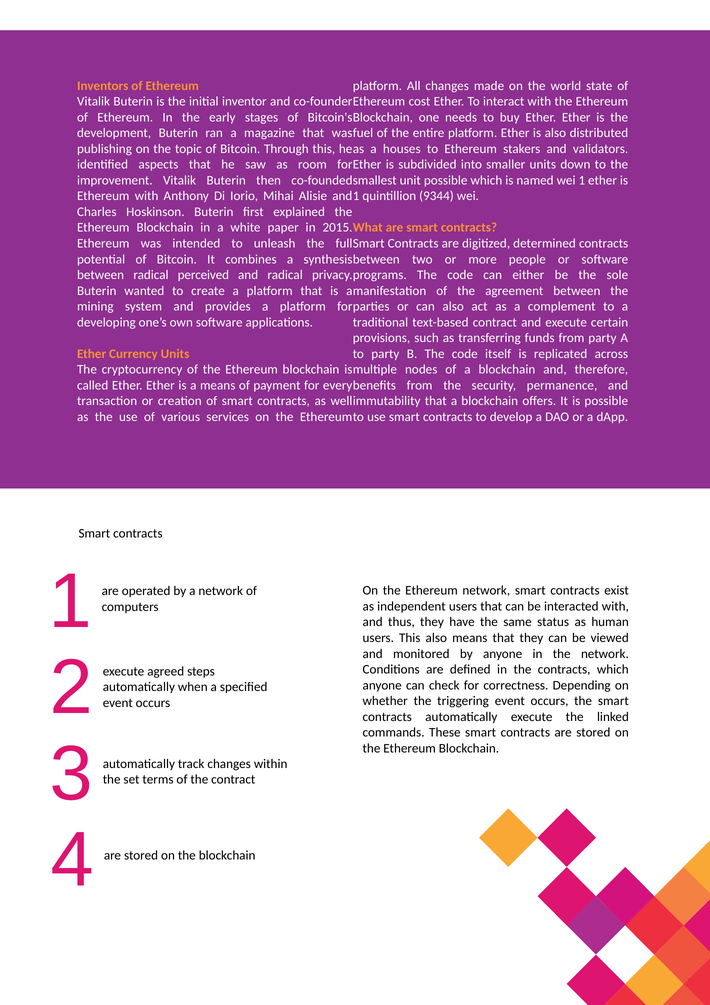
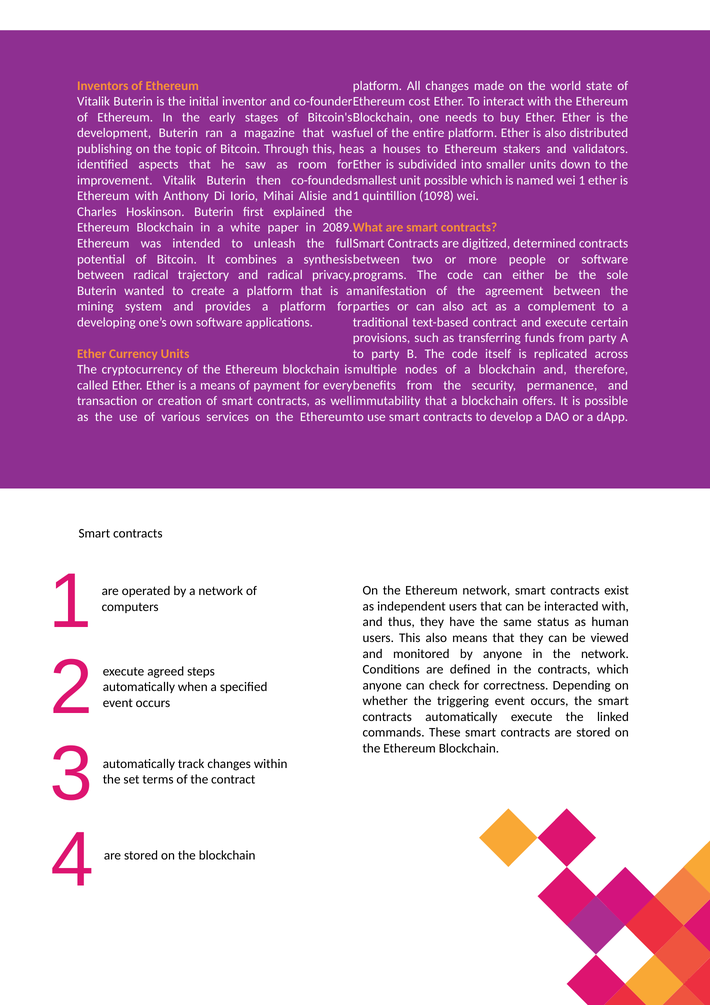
9344: 9344 -> 1098 (436, 196)
2015: 2015 -> 2089 (338, 227)
perceived: perceived -> trajectory (203, 275)
